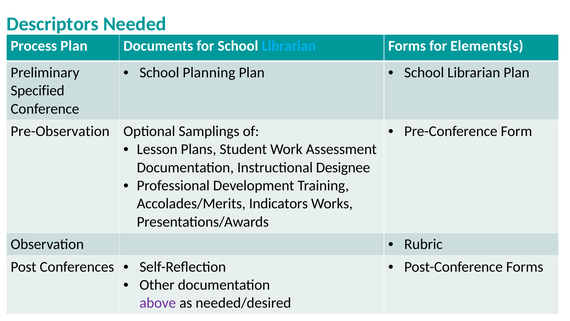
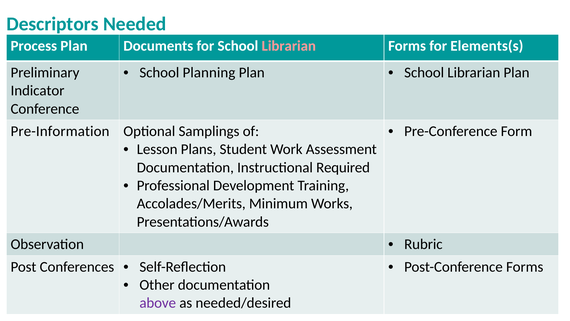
Librarian colour: light blue -> pink (289, 46)
Specified: Specified -> Indicator (38, 91)
Pre-Observation: Pre-Observation -> Pre-Information (60, 131)
Designee: Designee -> Required (343, 167)
Indicators: Indicators -> Minimum (278, 203)
